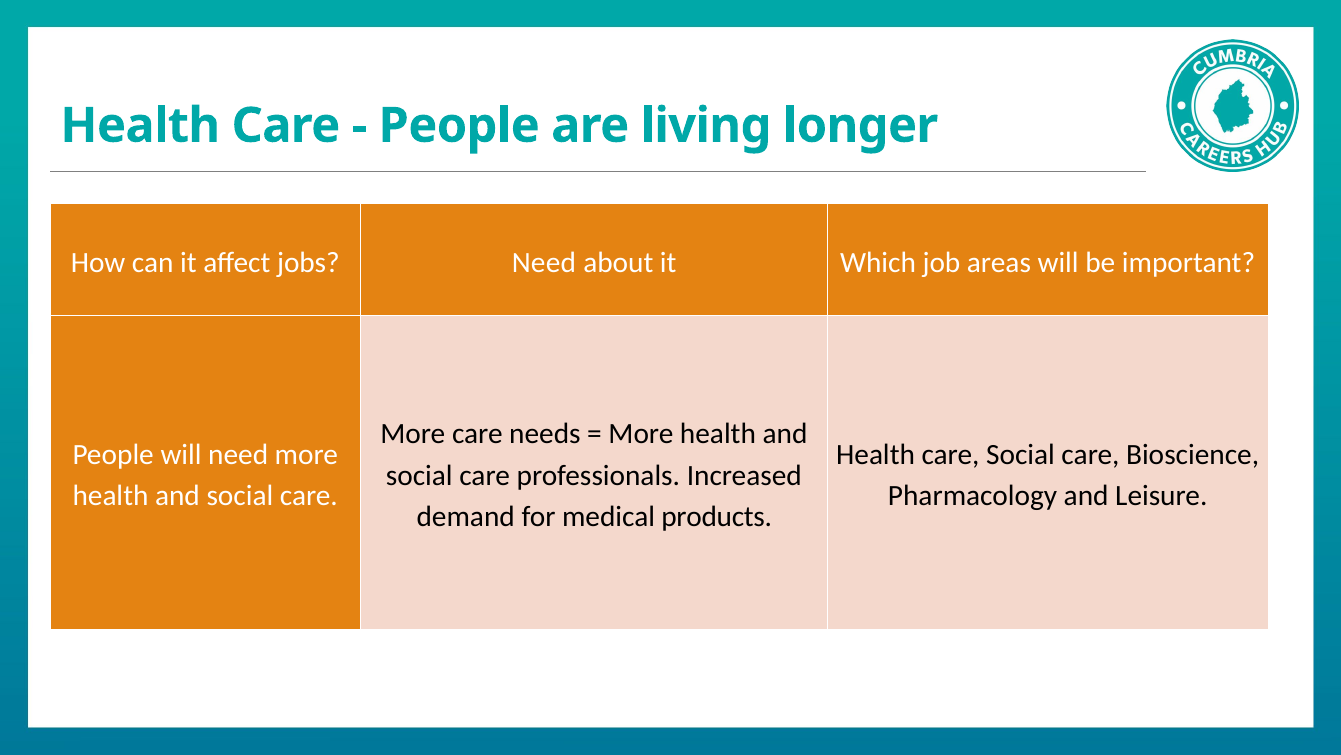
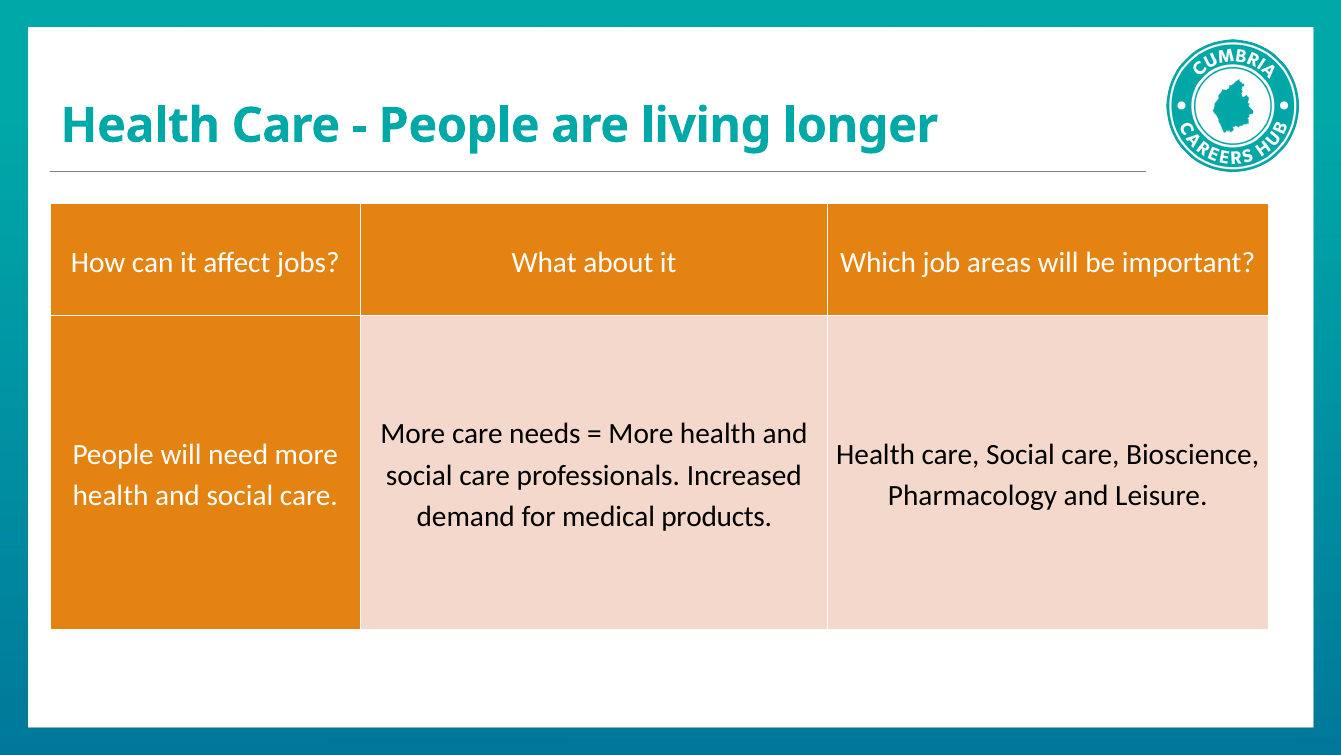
jobs Need: Need -> What (544, 262)
